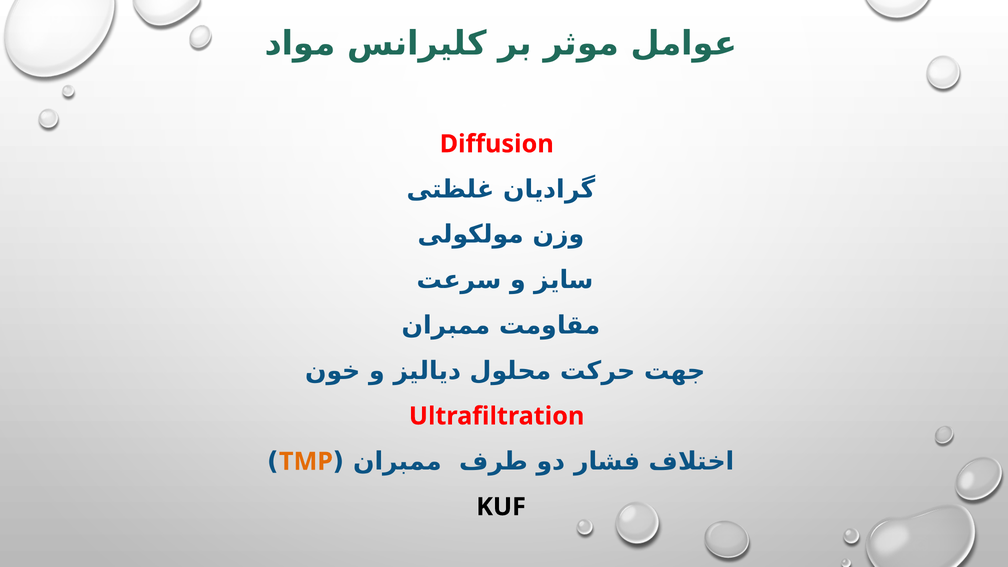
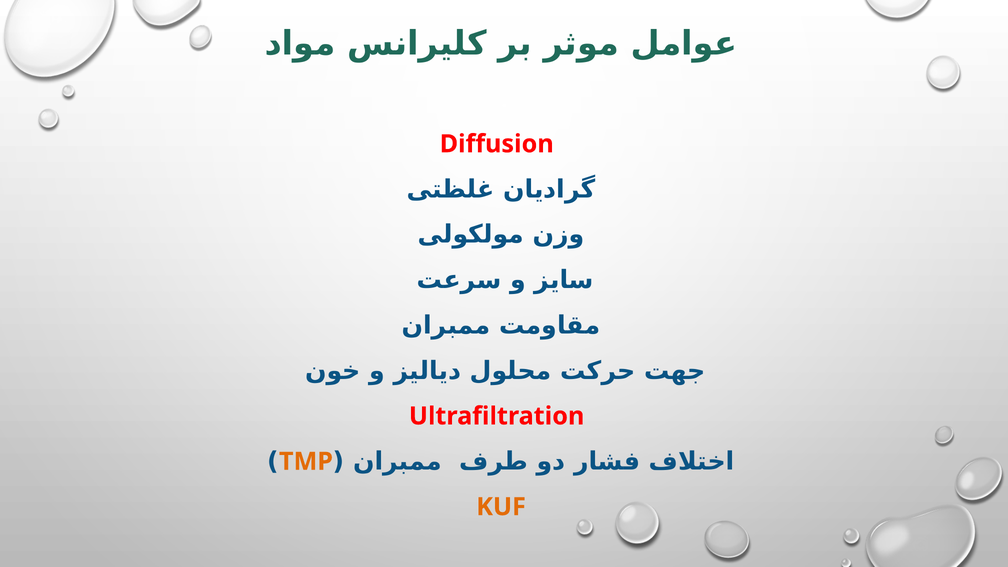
KUF colour: black -> orange (501, 507)
